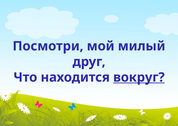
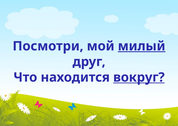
милый underline: none -> present (142, 46)
